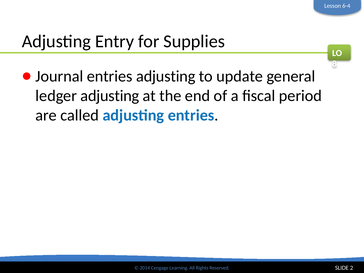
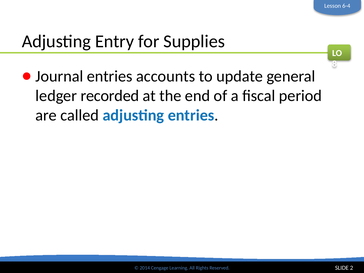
entries adjusting: adjusting -> accounts (166, 76)
ledger adjusting: adjusting -> recorded (110, 96)
